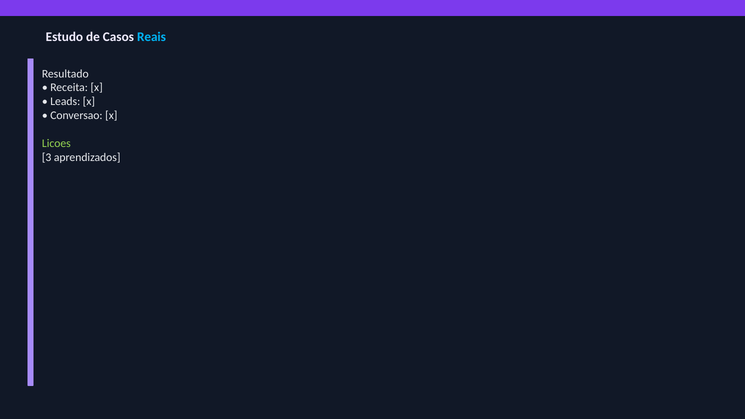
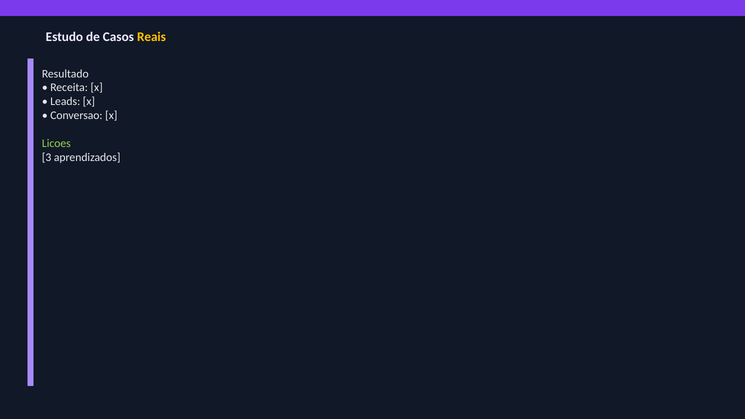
Reais colour: light blue -> yellow (151, 37)
